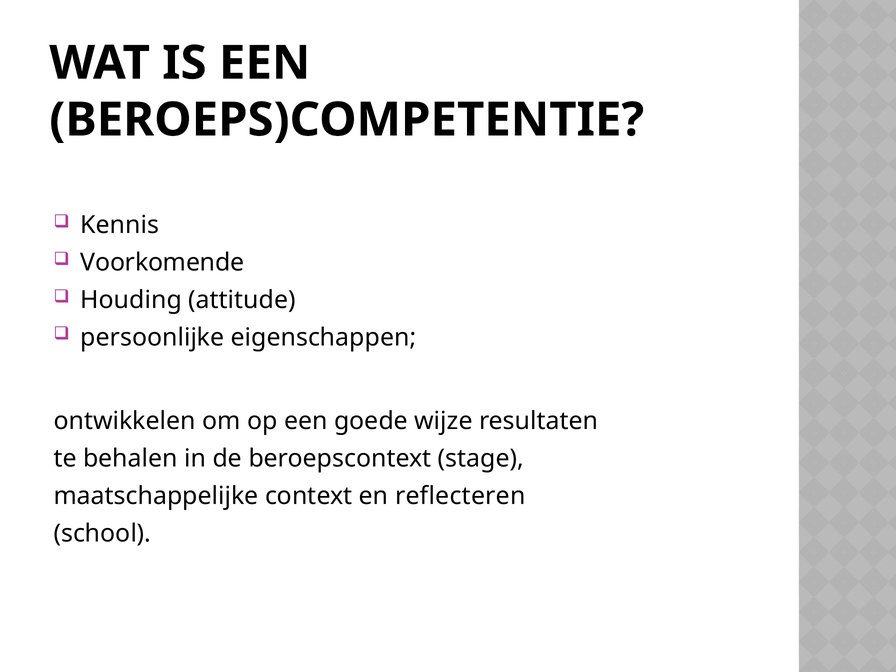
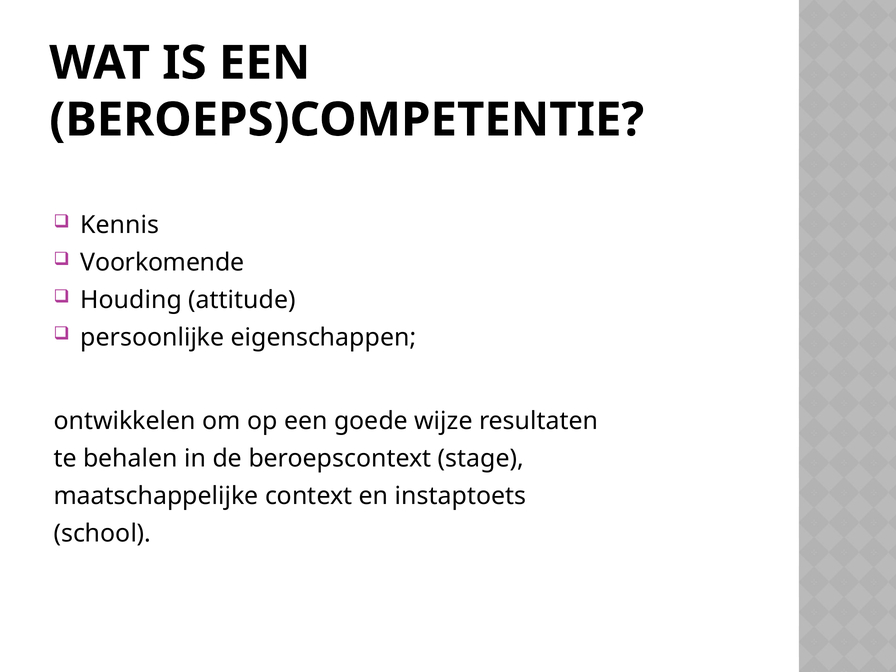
reflecteren: reflecteren -> instaptoets (460, 496)
